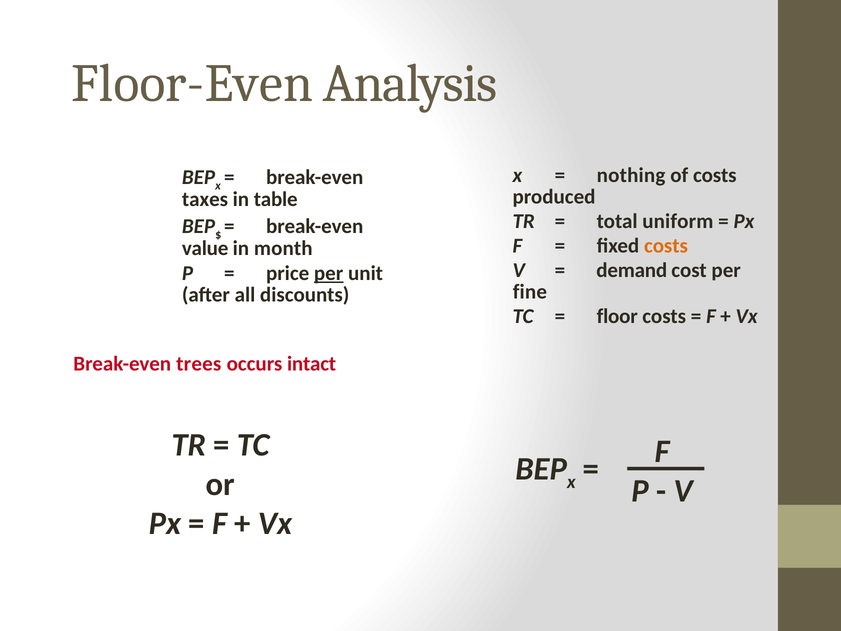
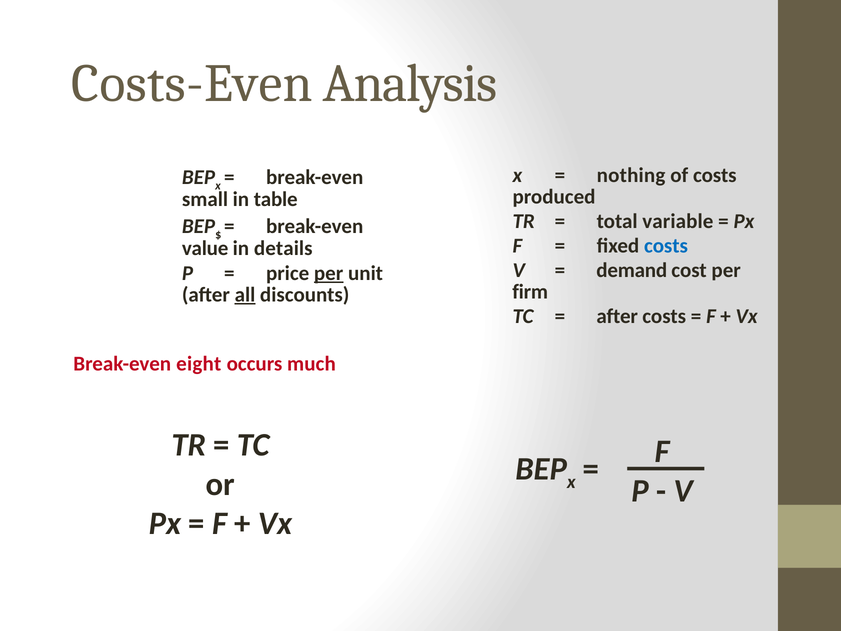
Floor-Even: Floor-Even -> Costs-Even (192, 83)
taxes: taxes -> small (205, 199)
uniform: uniform -> variable (678, 221)
costs colour: orange -> blue (666, 246)
month: month -> details (283, 248)
fine: fine -> firm (530, 292)
all underline: none -> present (245, 294)
floor: floor -> after (617, 316)
trees: trees -> eight (199, 364)
intact: intact -> much (311, 364)
